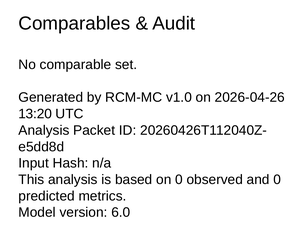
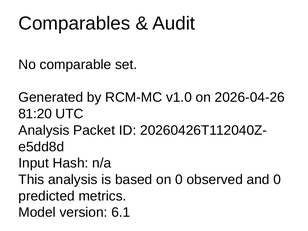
13:20: 13:20 -> 81:20 (35, 114)
6.0: 6.0 -> 6.1 (121, 212)
